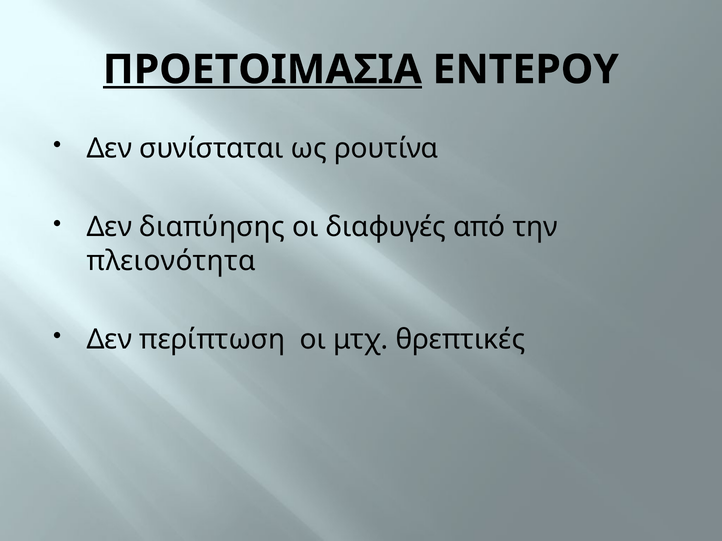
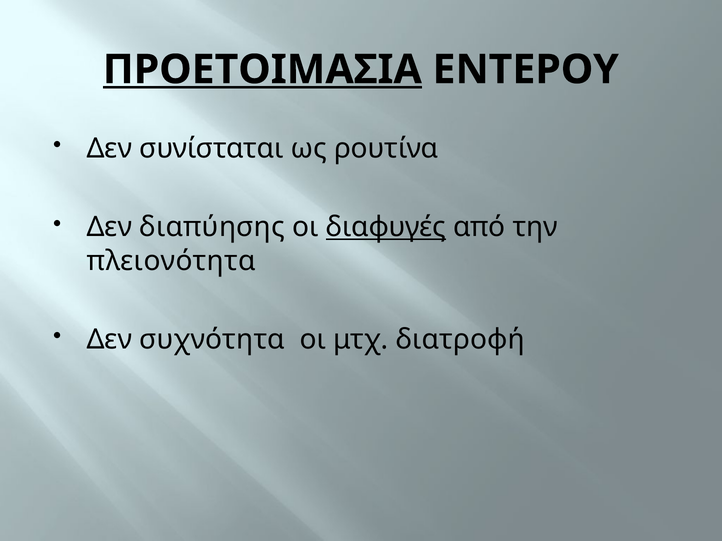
διαφυγές underline: none -> present (386, 227)
περίπτωση: περίπτωση -> συχνότητα (212, 340)
θρεπτικές: θρεπτικές -> διατροφή (460, 340)
